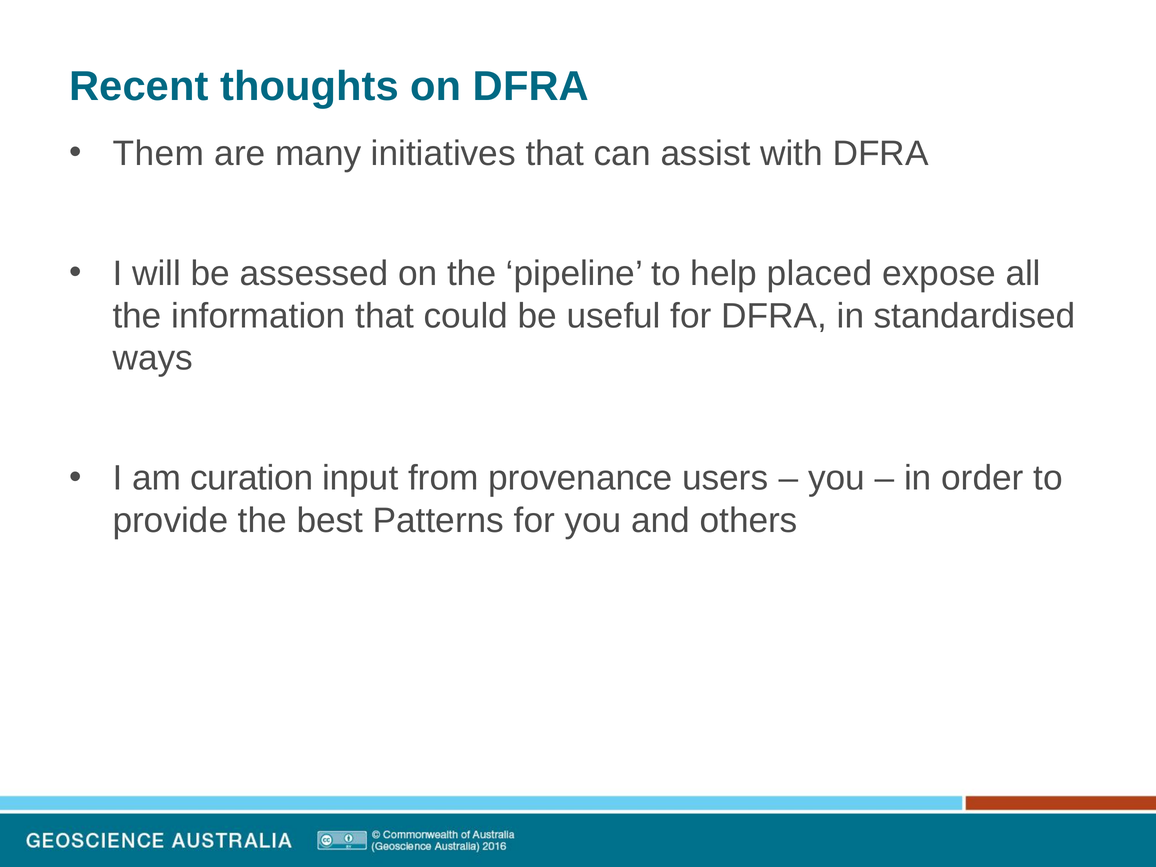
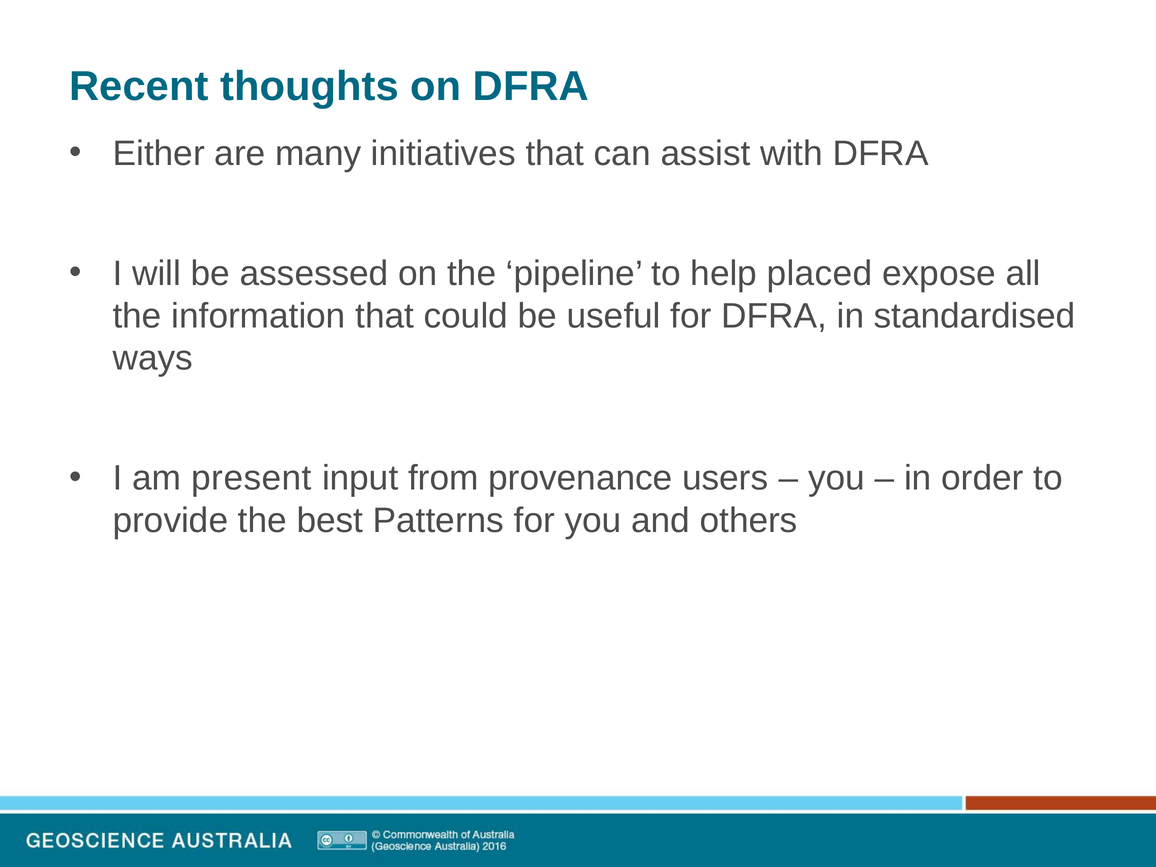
Them: Them -> Either (159, 153)
curation: curation -> present (251, 478)
